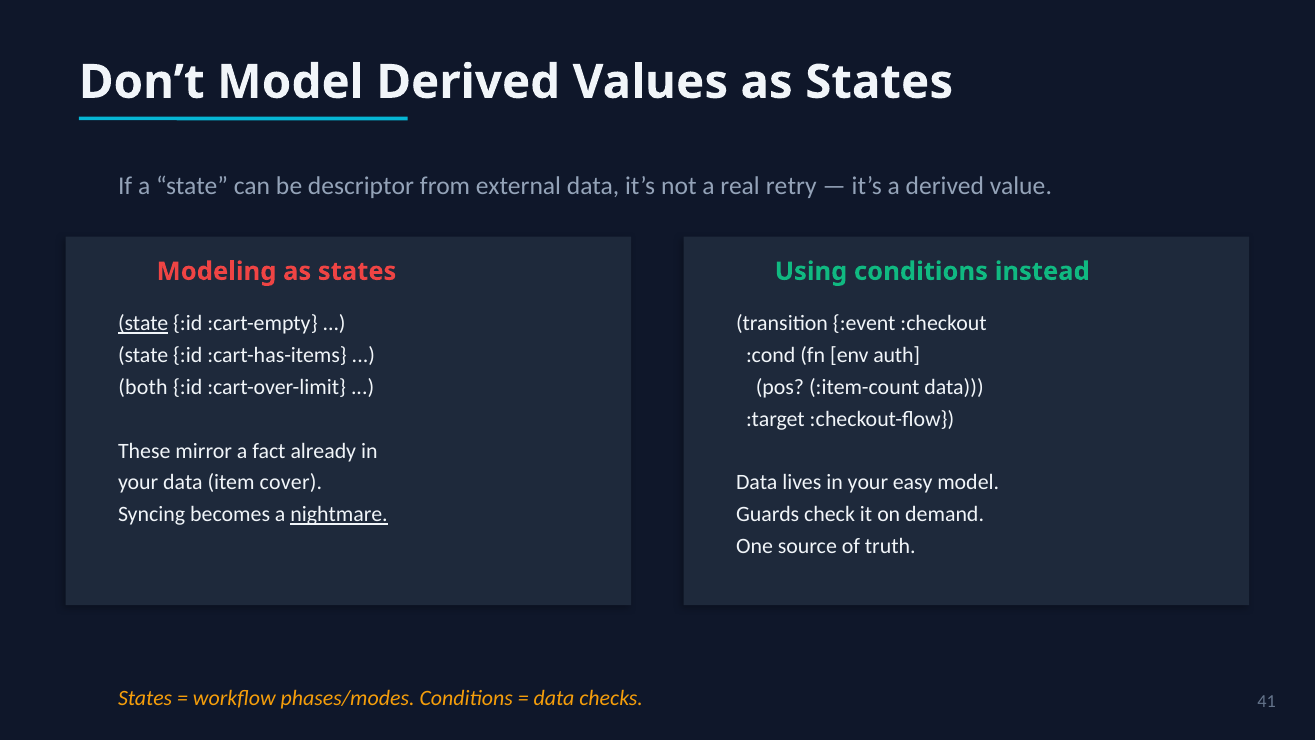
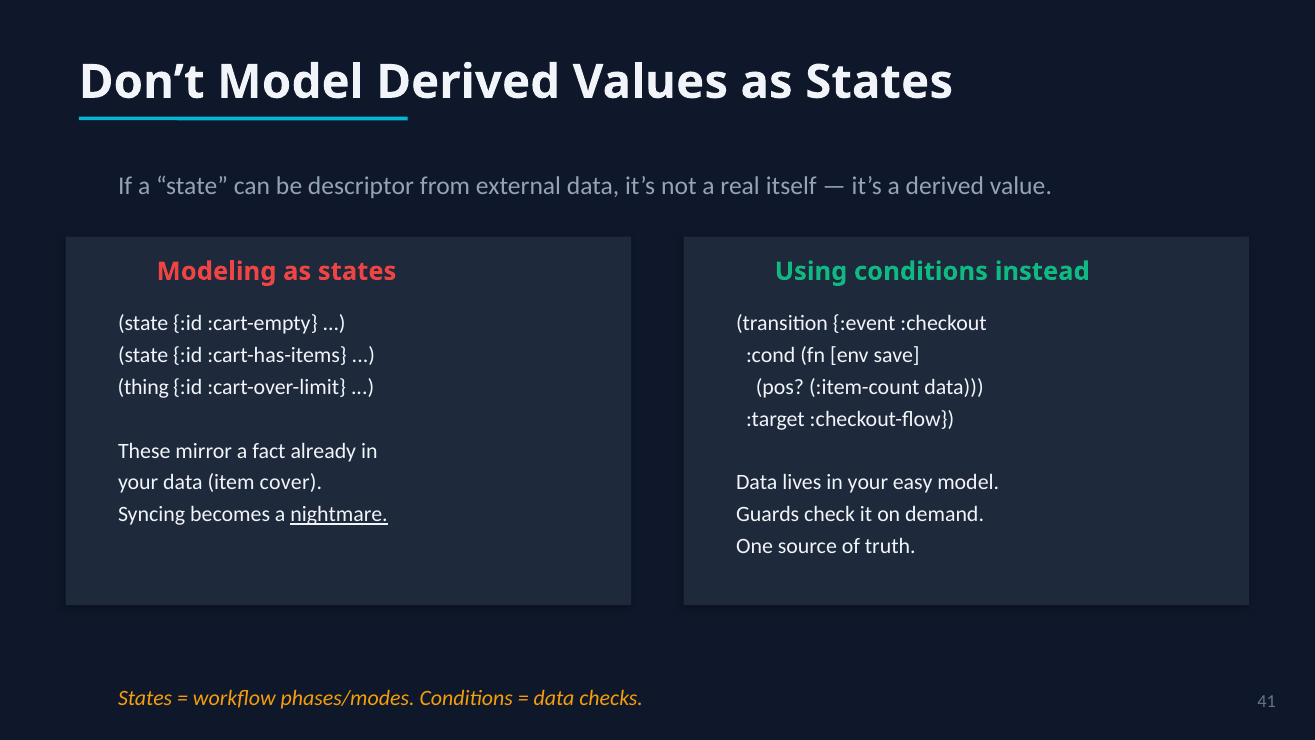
retry: retry -> itself (791, 186)
state underline: present -> none (143, 324)
auth: auth -> save (897, 355)
both: both -> thing (143, 387)
